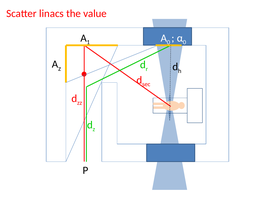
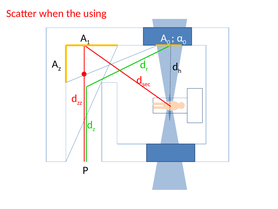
linacs: linacs -> when (51, 14)
value: value -> using (95, 14)
